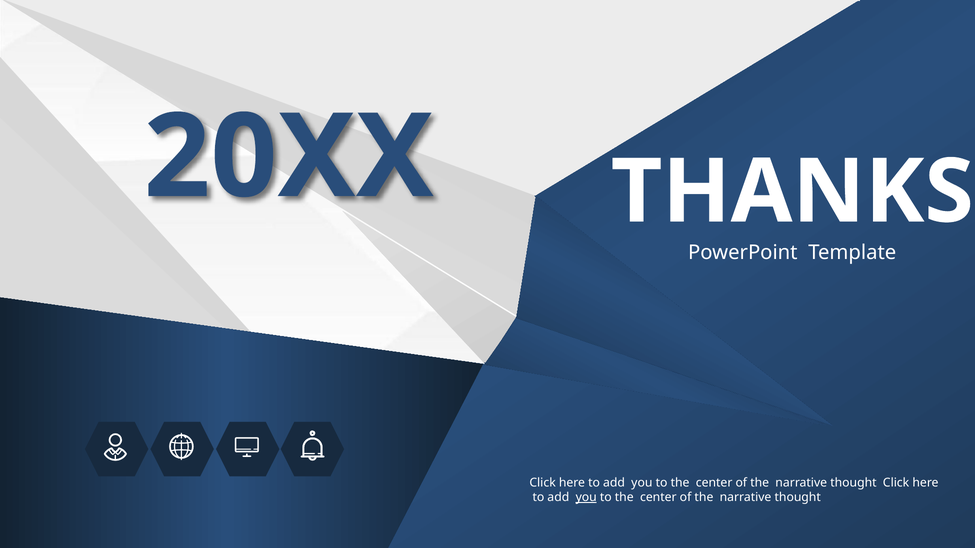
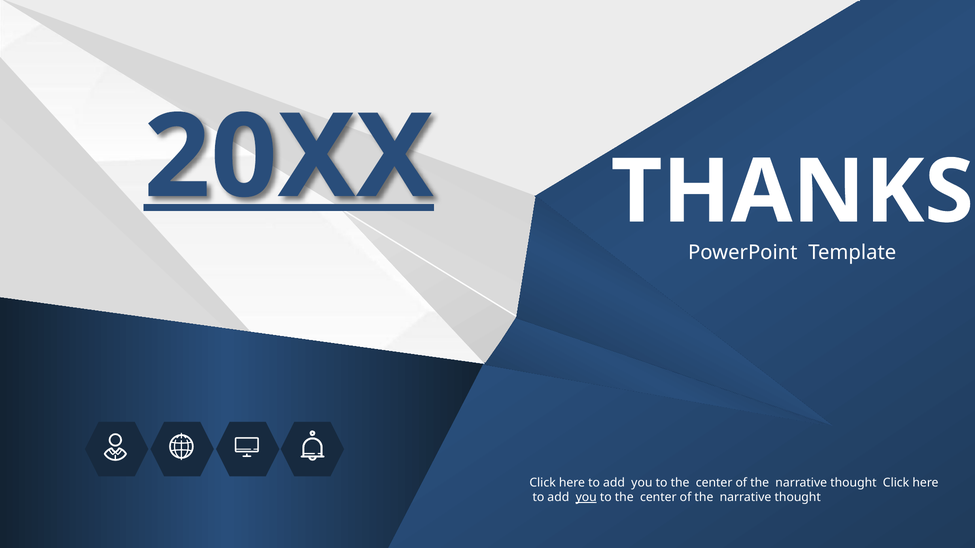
20XX underline: none -> present (289, 158)
